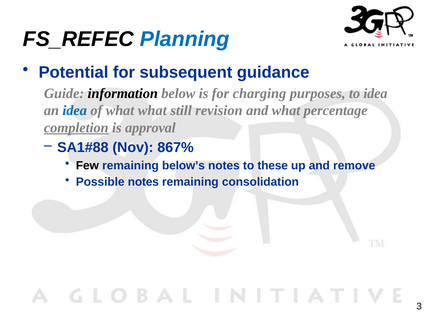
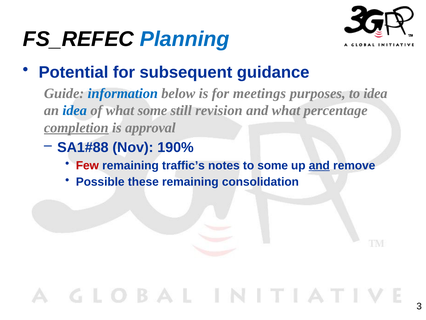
information colour: black -> blue (123, 93)
charging: charging -> meetings (259, 93)
what what: what -> some (152, 110)
867%: 867% -> 190% (176, 147)
Few colour: black -> red (87, 165)
below’s: below’s -> traffic’s (183, 165)
to these: these -> some (273, 165)
and underline: none -> present (319, 165)
Possible notes: notes -> these (143, 182)
